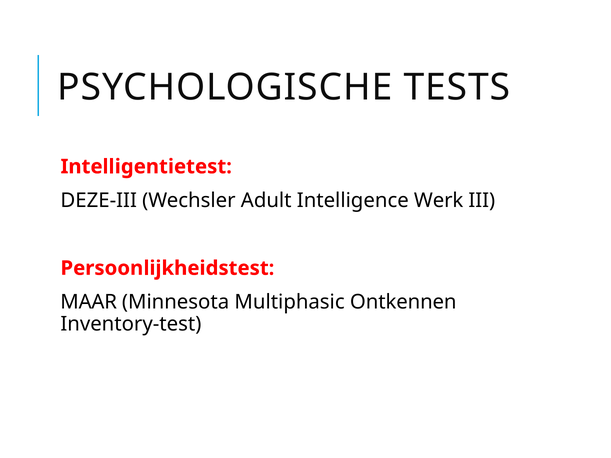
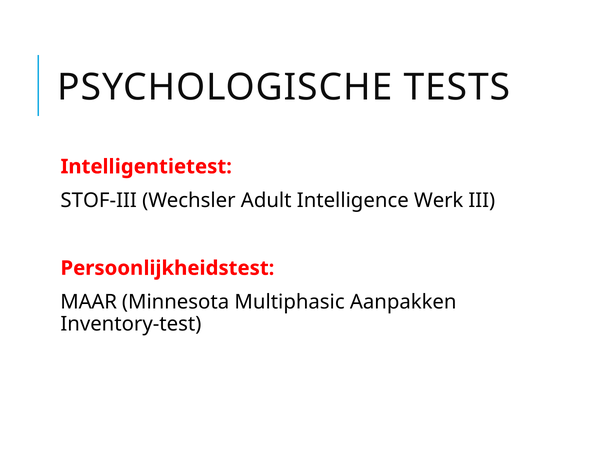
DEZE-III: DEZE-III -> STOF-III (99, 201)
Ontkennen: Ontkennen -> Aanpakken (403, 302)
